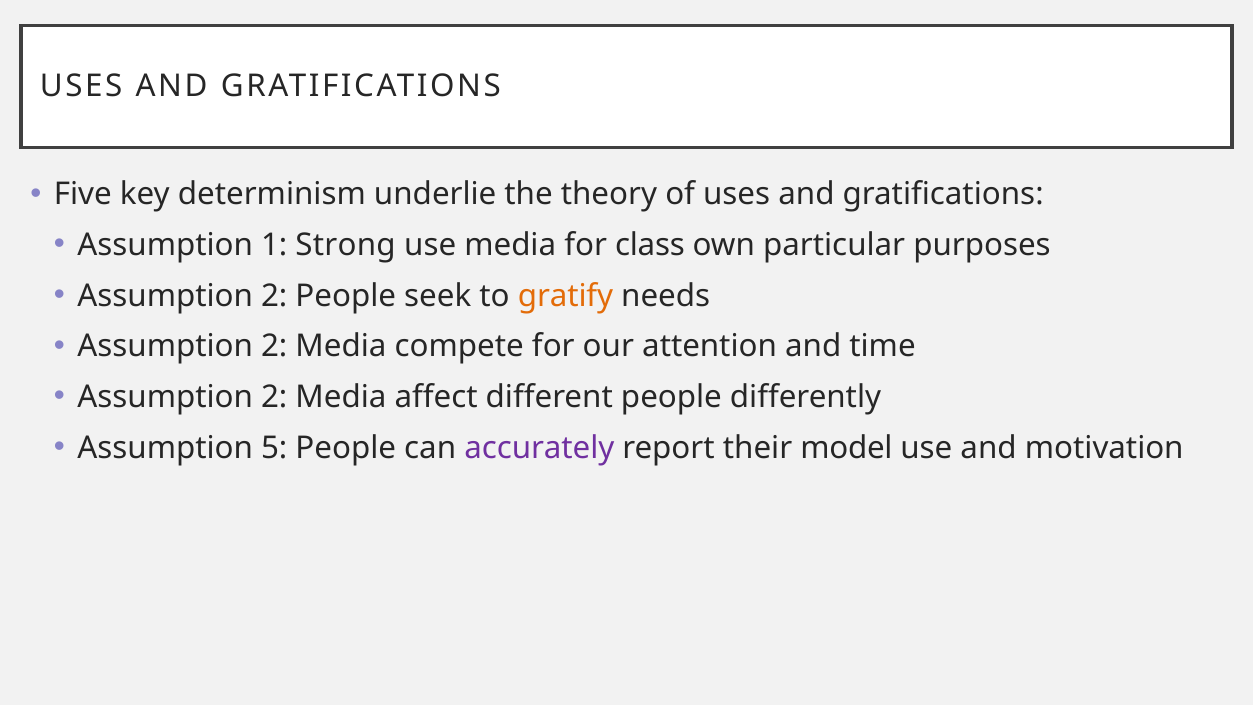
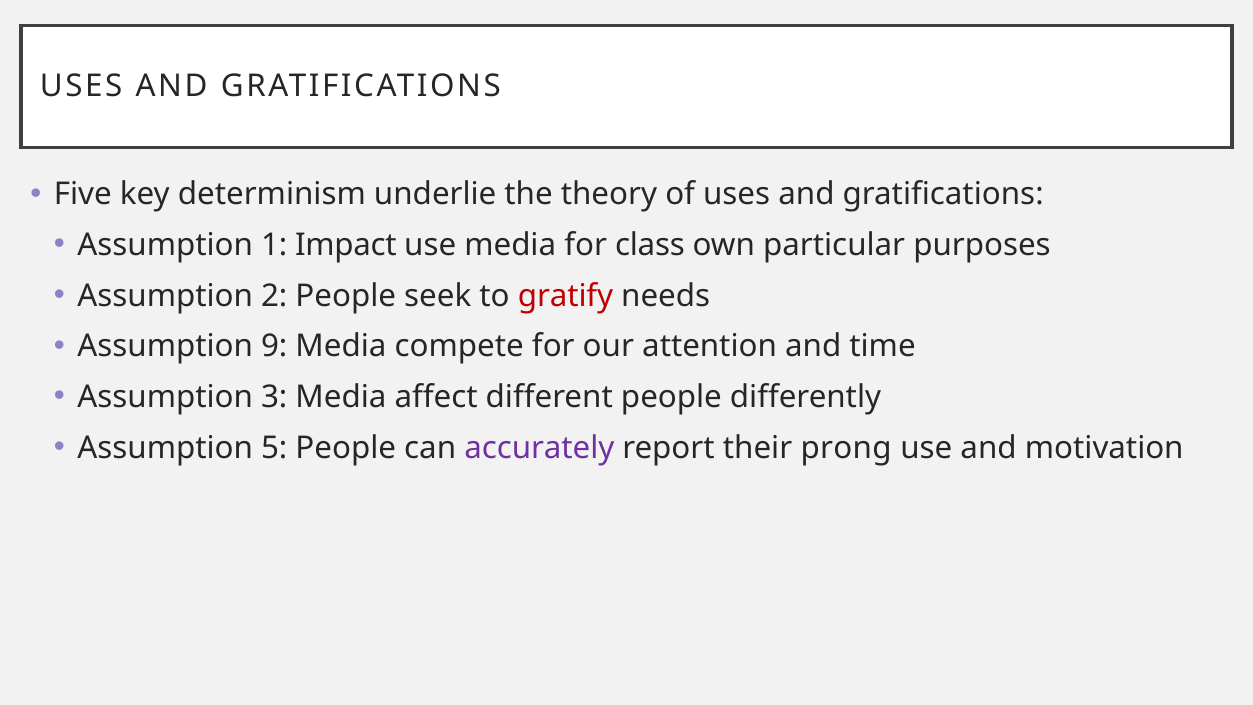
Strong: Strong -> Impact (346, 245)
gratify colour: orange -> red (565, 296)
2: 2 -> 9 (274, 347)
2: 2 -> 3 (274, 397)
model: model -> prong (846, 448)
